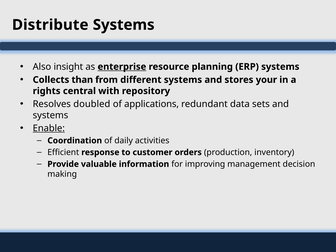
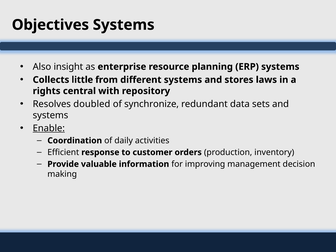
Distribute: Distribute -> Objectives (50, 25)
enterprise underline: present -> none (122, 67)
than: than -> little (82, 80)
your: your -> laws (266, 80)
applications: applications -> synchronize (152, 104)
